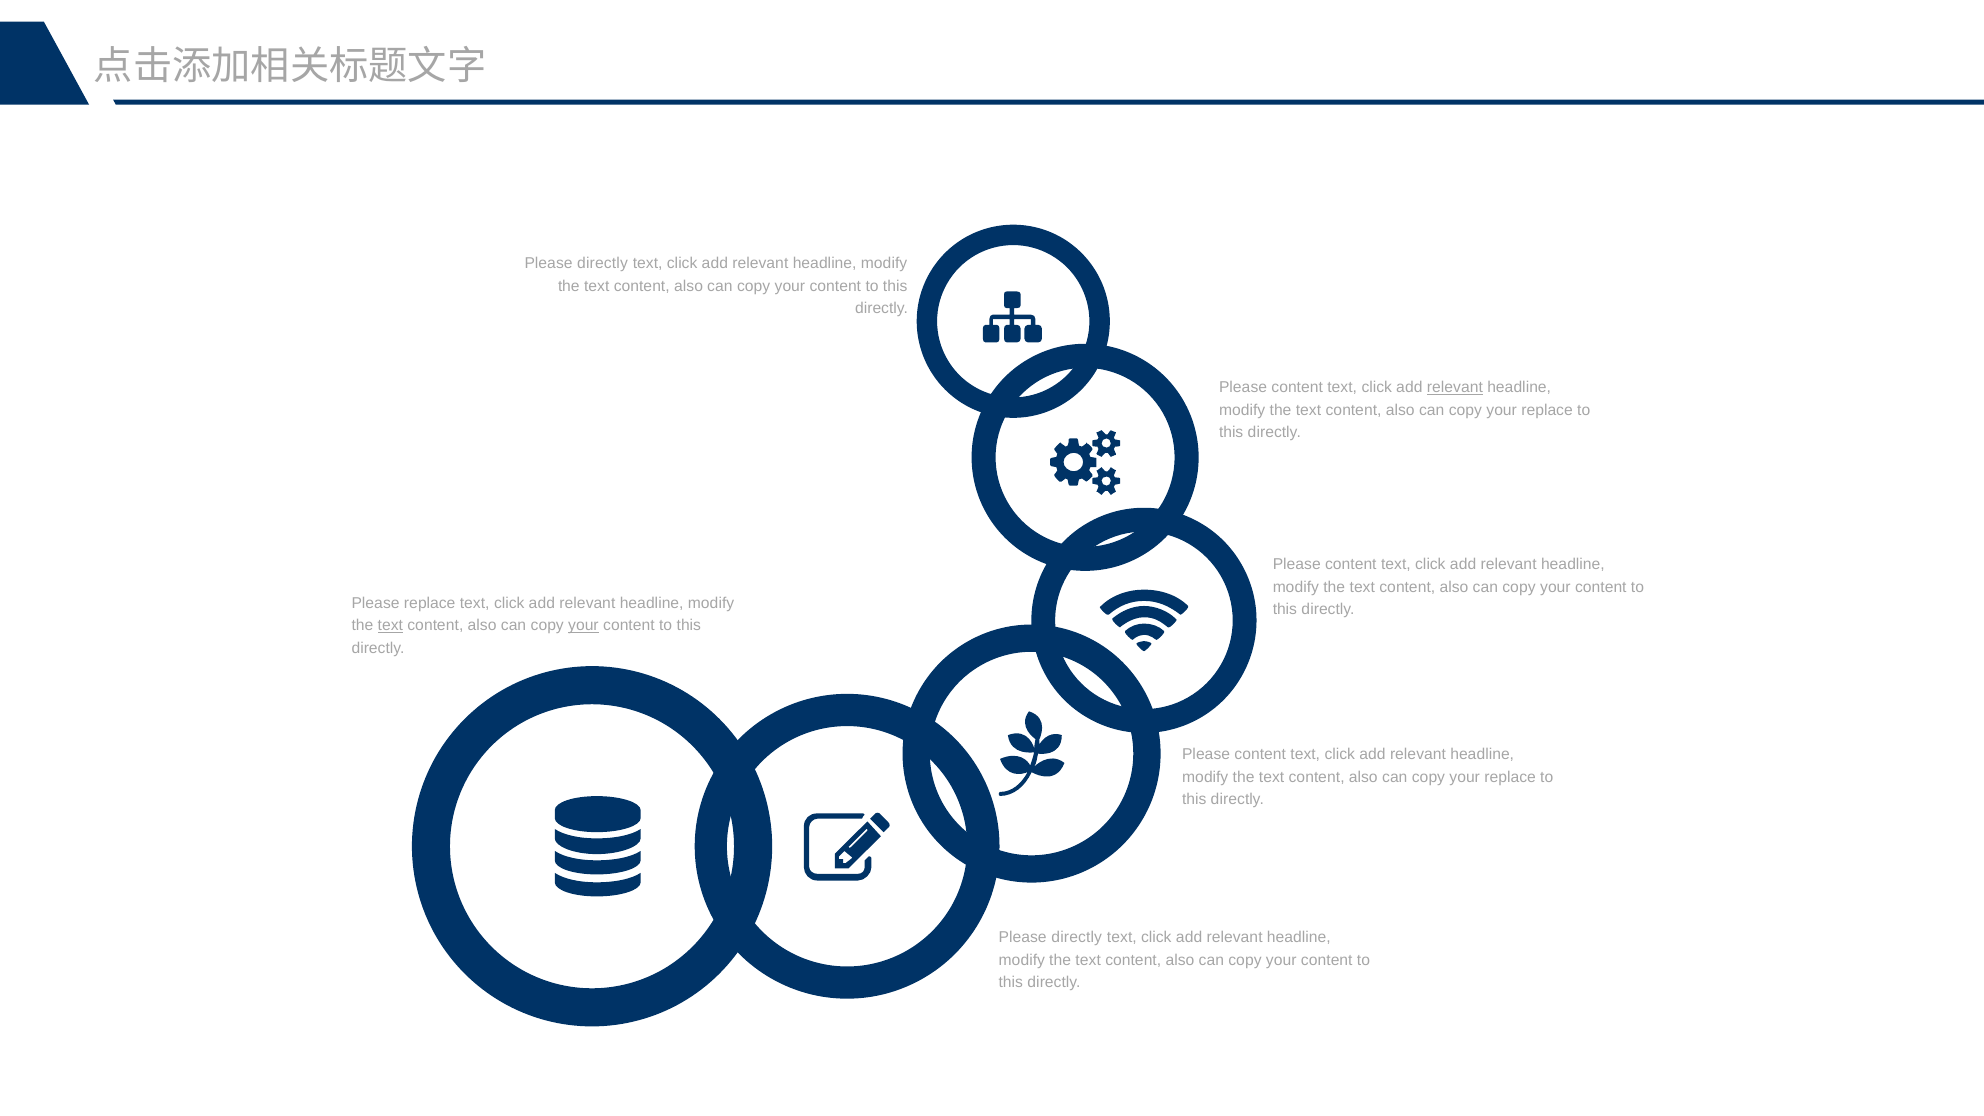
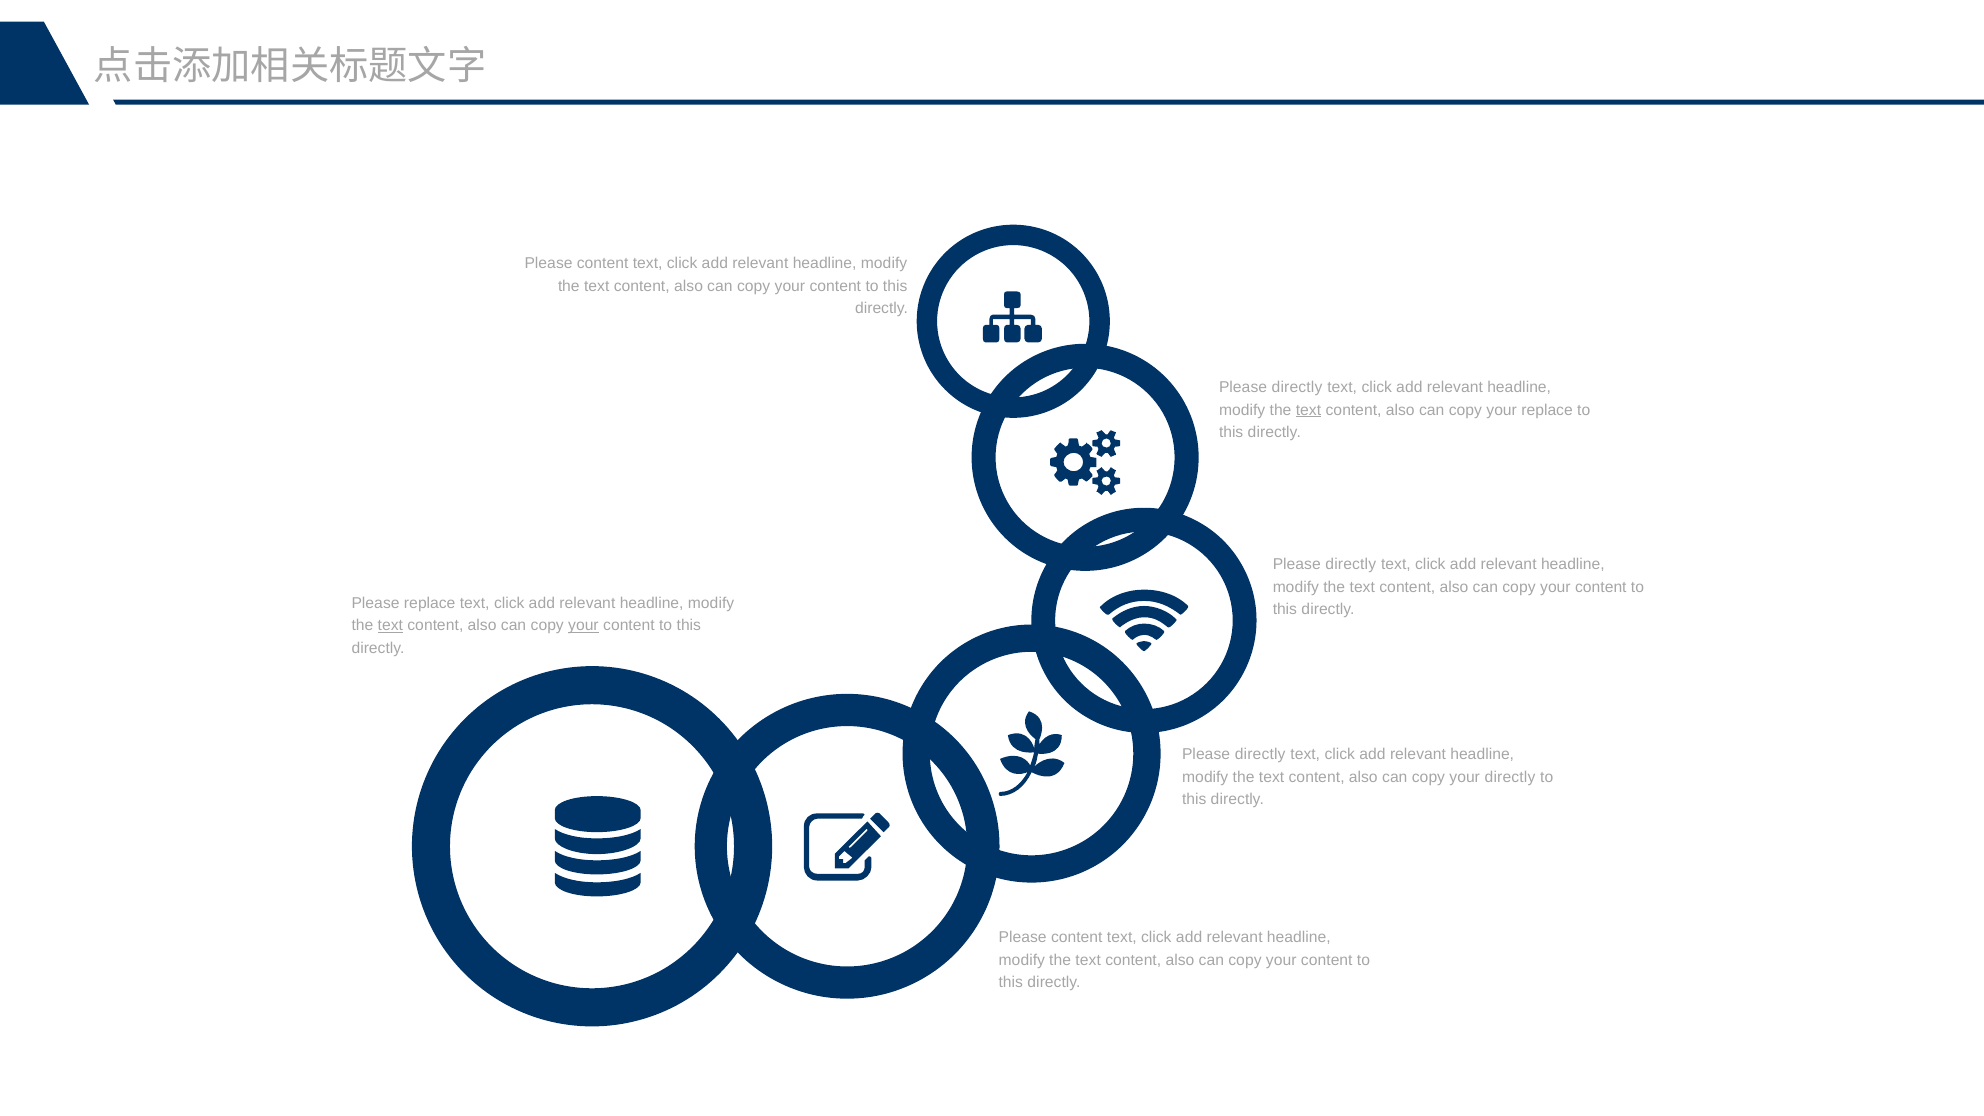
directly: directly -> content (603, 264)
content: content -> directly (1297, 388)
relevant underline: present -> none (1455, 388)
text underline: none -> present (1309, 410)
content: content -> directly (1351, 564)
content: content -> directly (1260, 755)
replace: replace -> directly (1510, 777)
directly: directly -> content (1077, 938)
